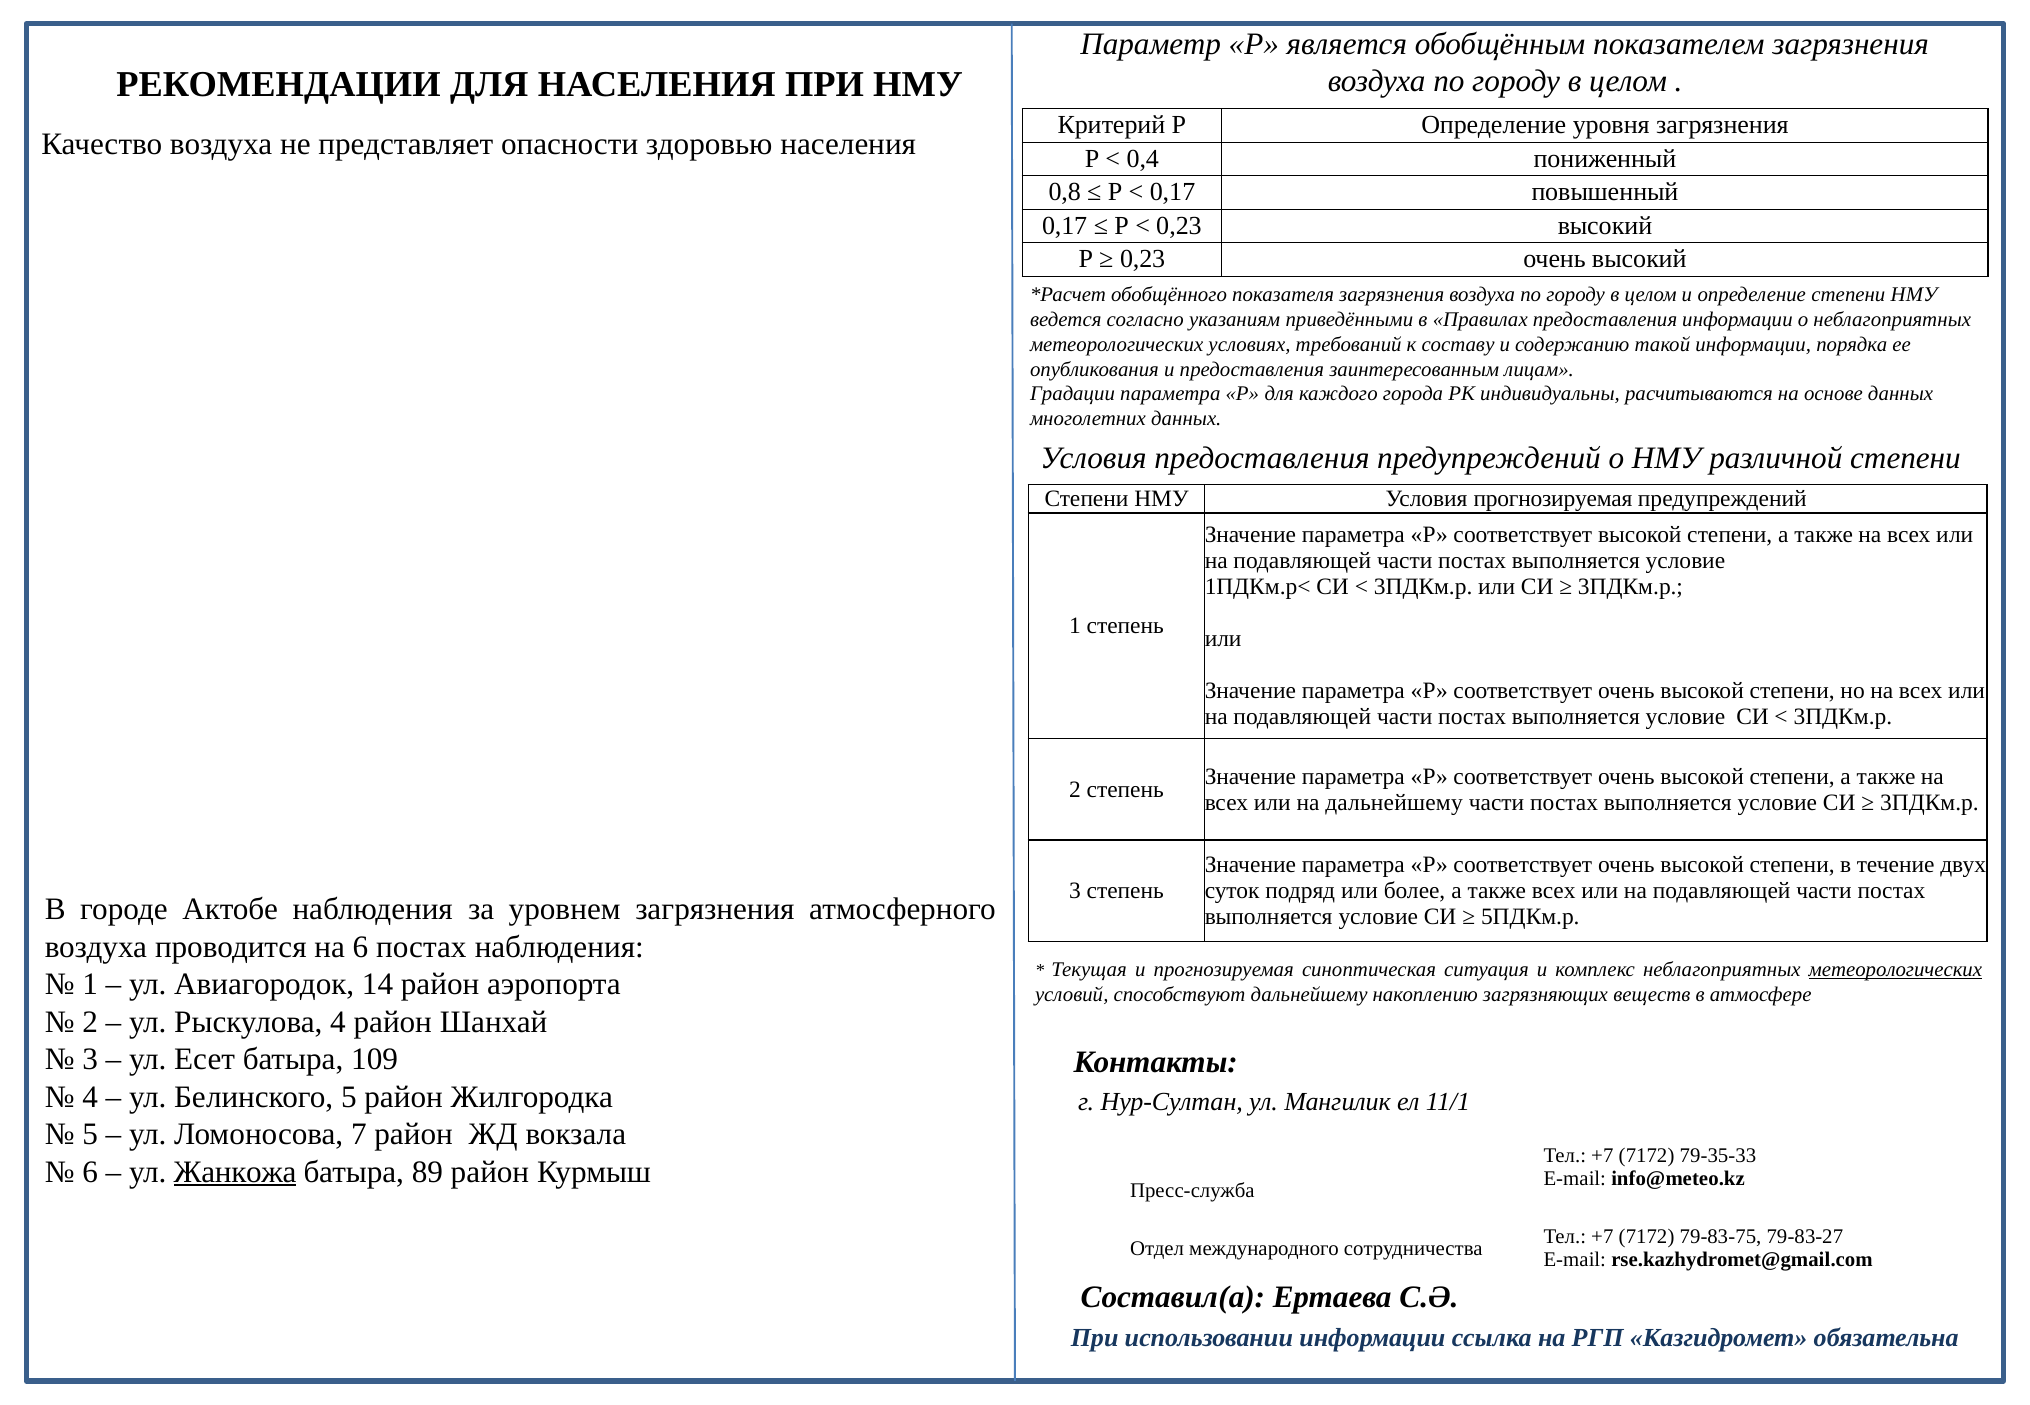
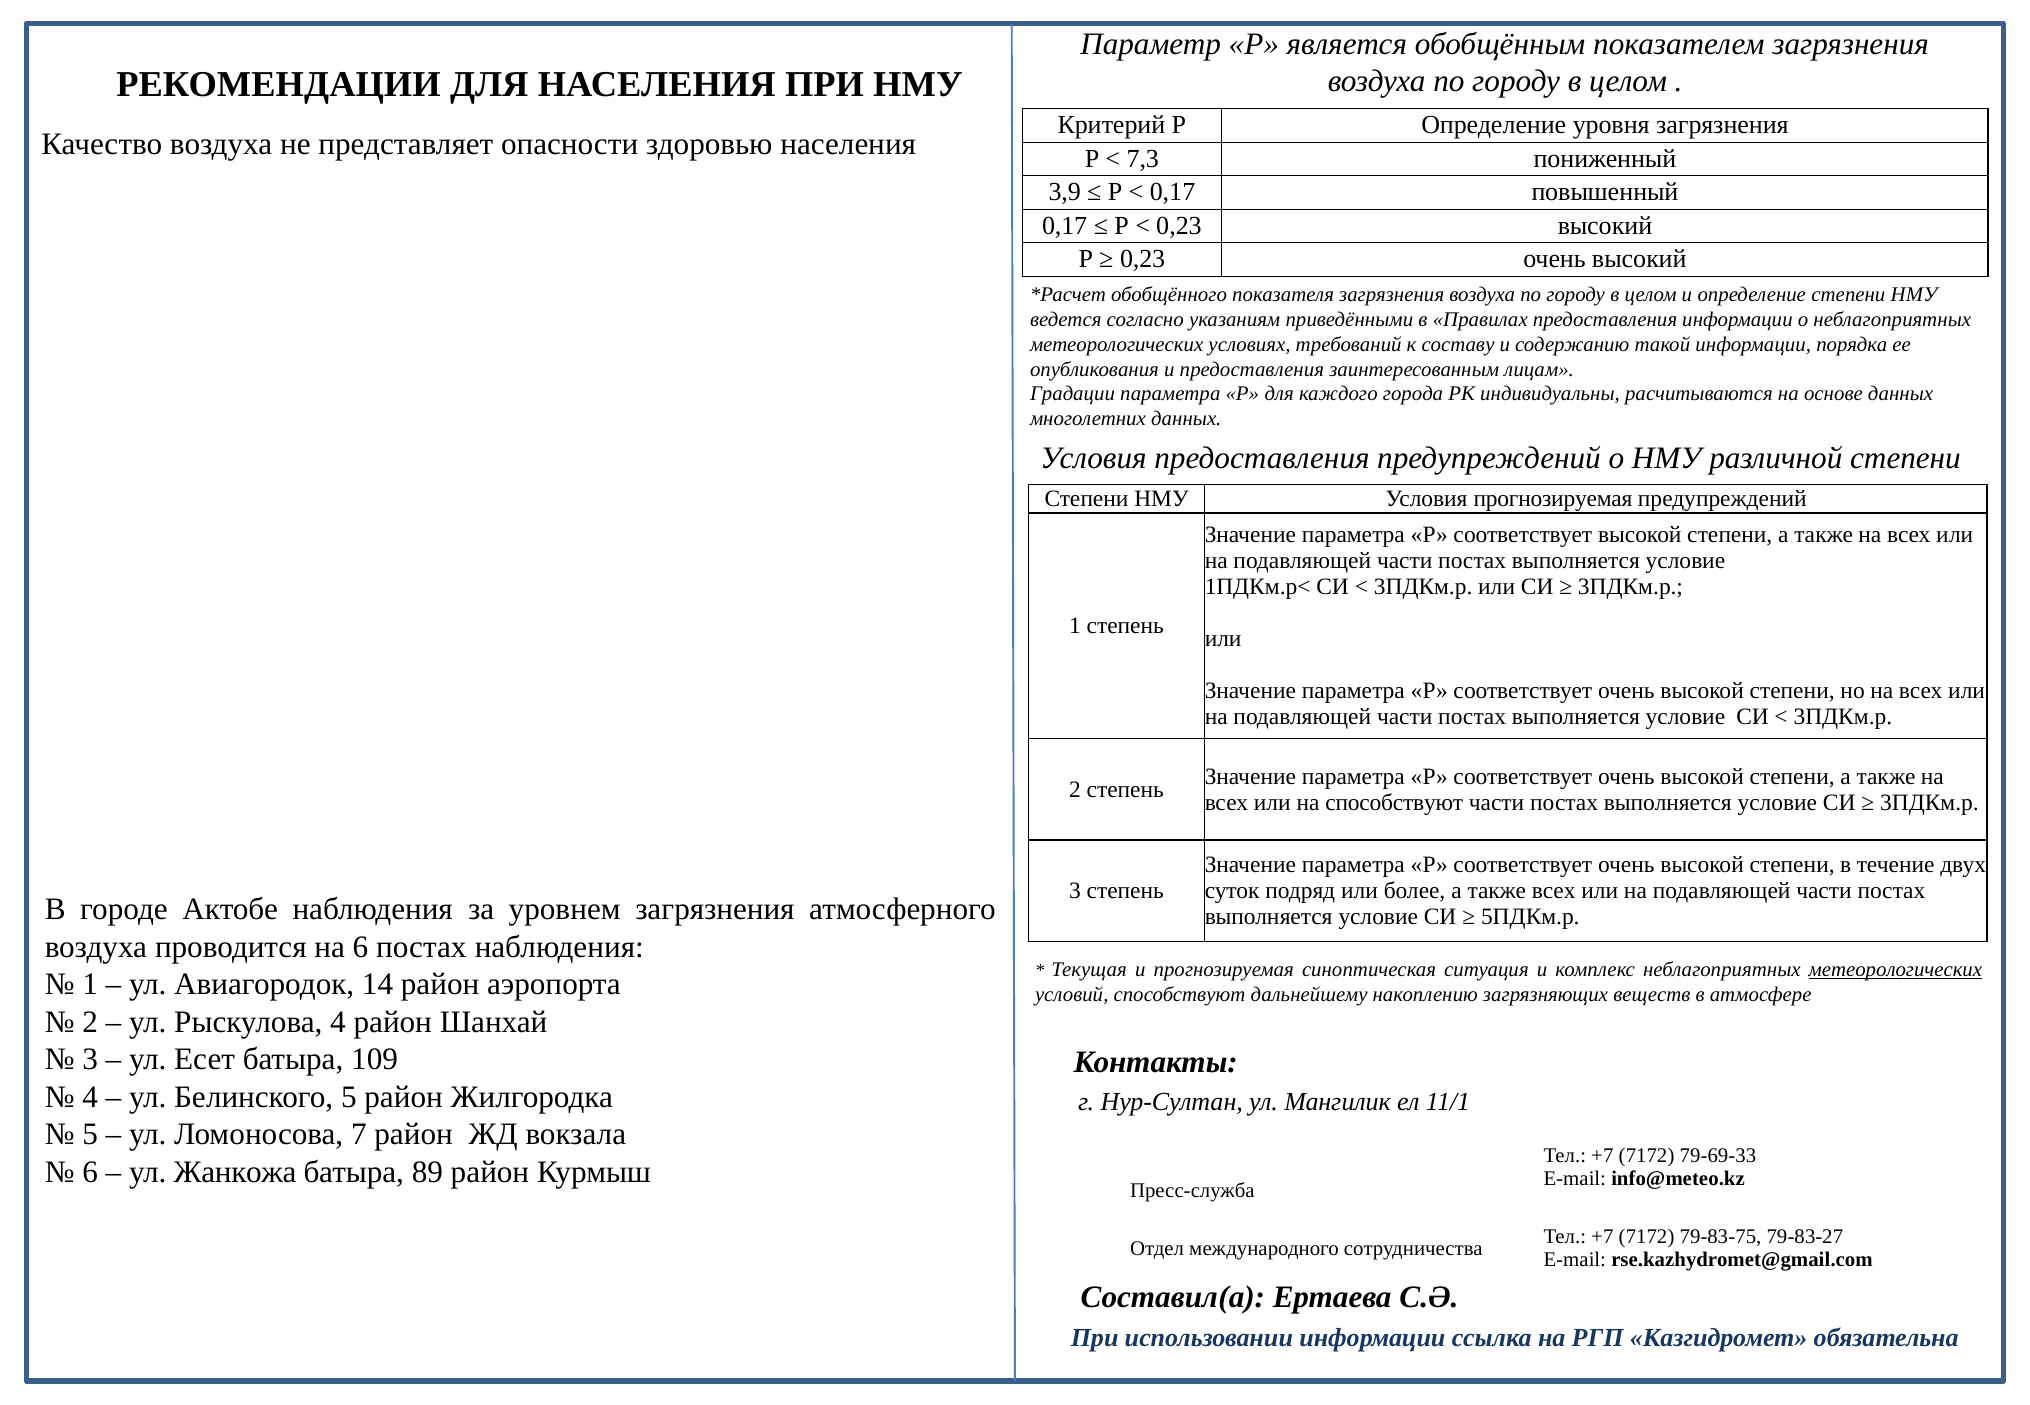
0,4: 0,4 -> 7,3 (1143, 159)
0,8: 0,8 -> 3,9 (1065, 192)
на дальнейшему: дальнейшему -> способствуют (1394, 803)
79-35-33: 79-35-33 -> 79-69-33 (1718, 1156)
Жанкожа underline: present -> none (235, 1172)
